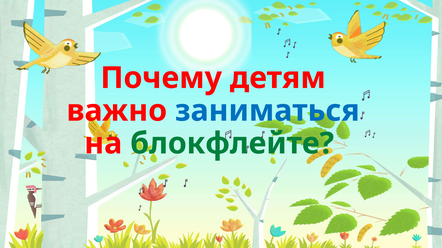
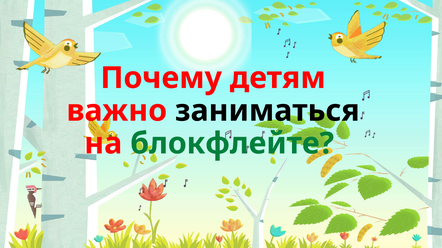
заниматься colour: blue -> black (267, 111)
